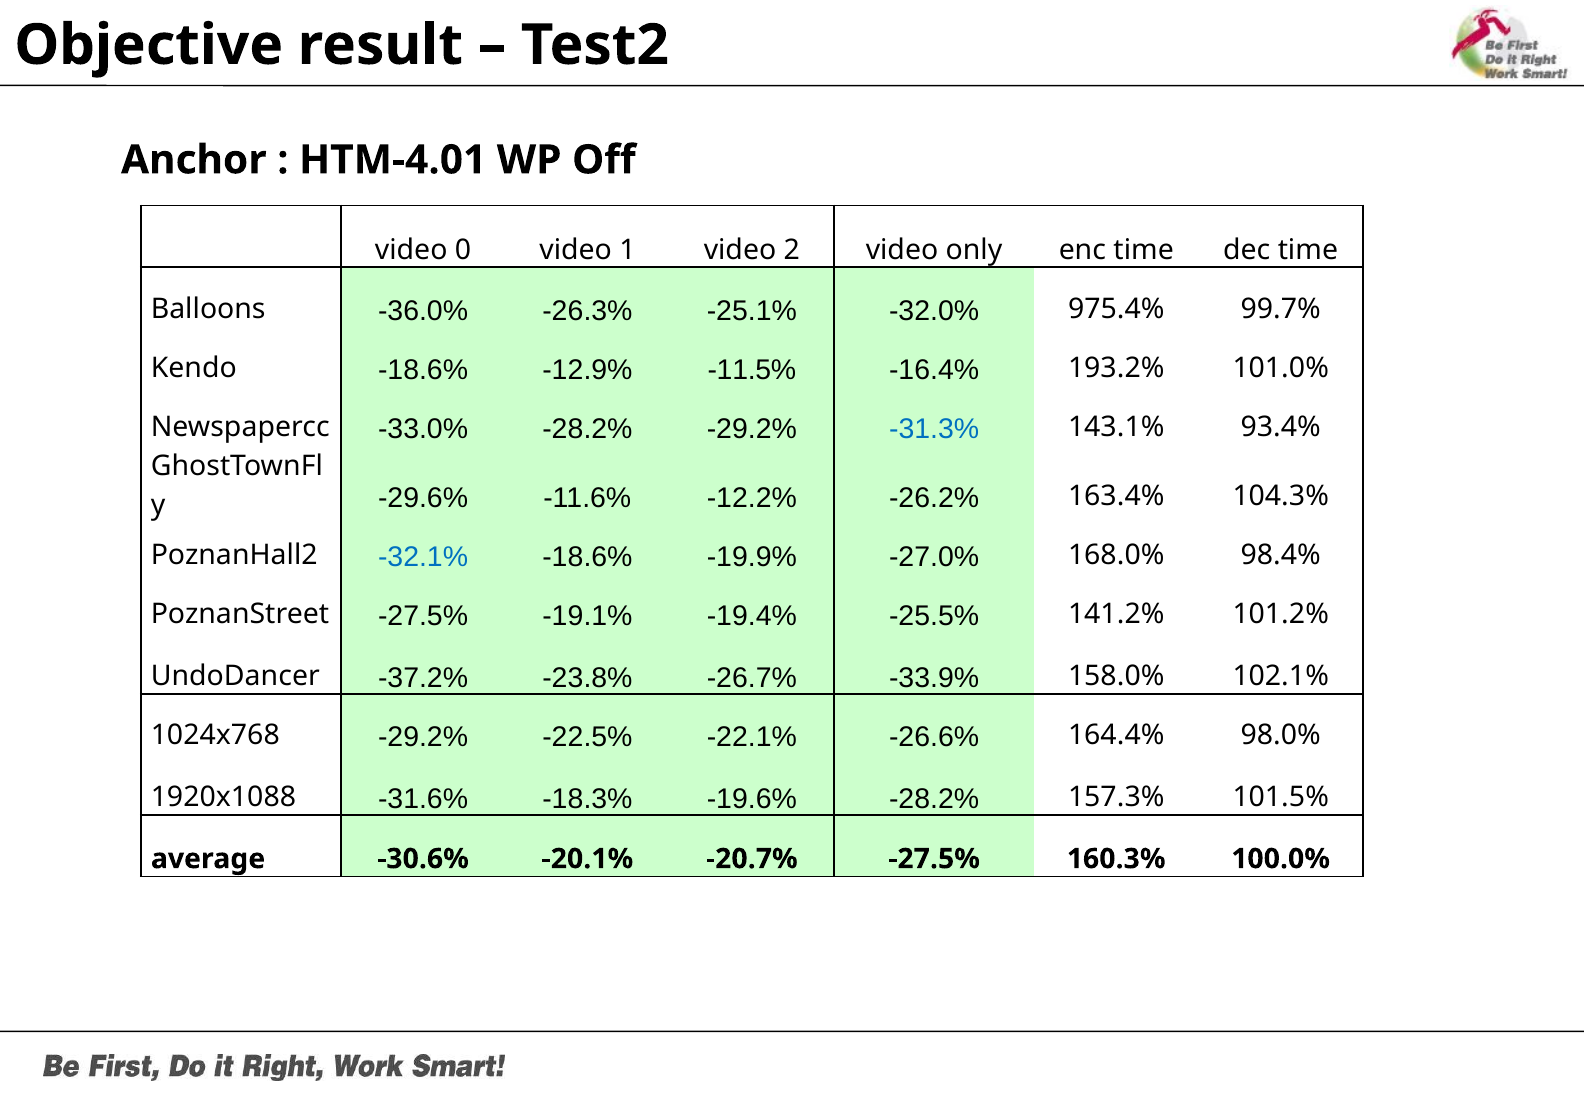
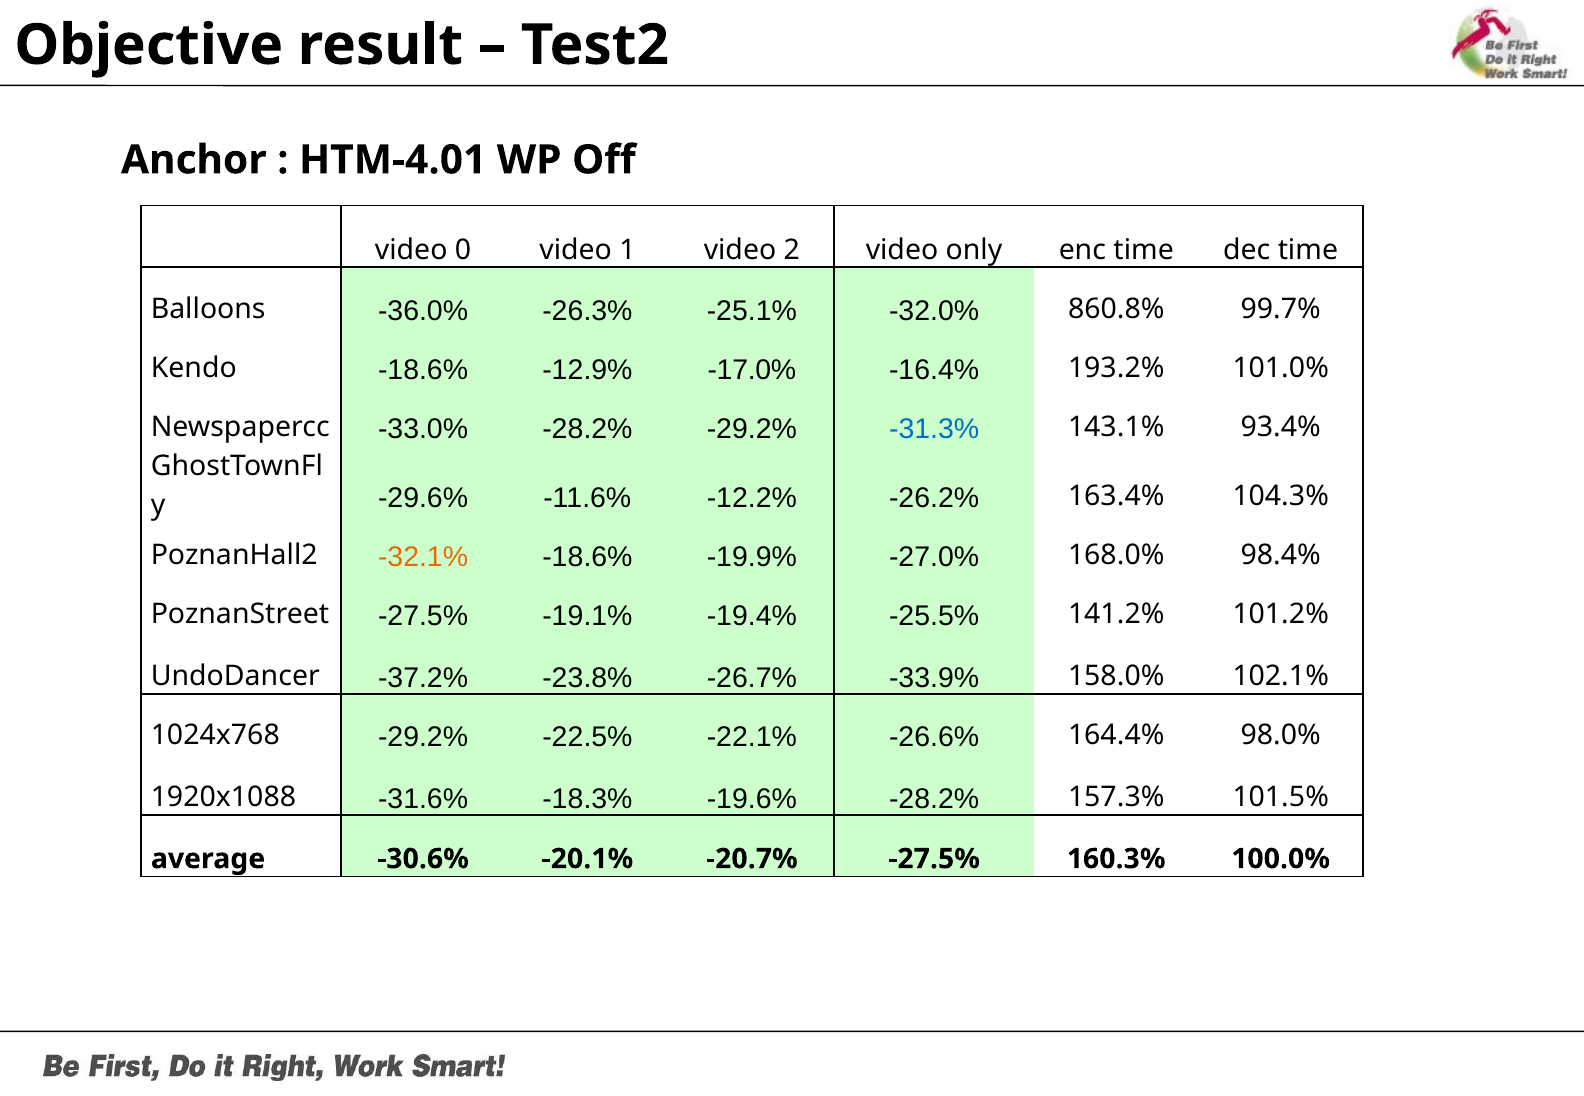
975.4%: 975.4% -> 860.8% (1116, 309)
-11.5%: -11.5% -> -17.0% (752, 371)
-32.1% colour: blue -> orange (423, 557)
